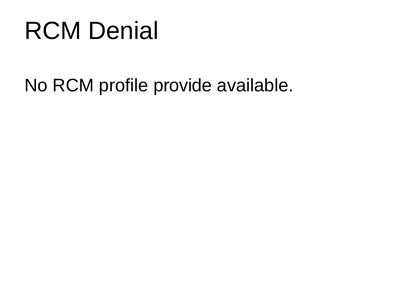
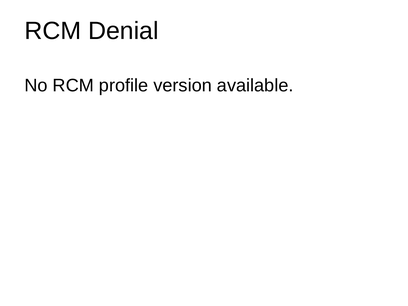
provide: provide -> version (183, 86)
